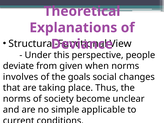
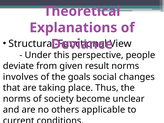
when: when -> result (97, 66)
simple: simple -> others (65, 110)
